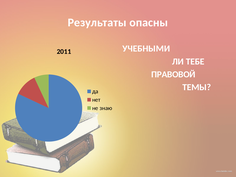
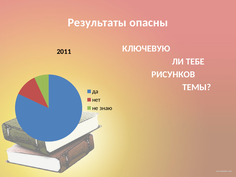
УЧЕБНЫМИ: УЧЕБНЫМИ -> КЛЮЧЕВУЮ (146, 49)
ПРАВОВОЙ: ПРАВОВОЙ -> РИСУНКОВ (173, 74)
